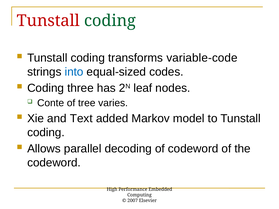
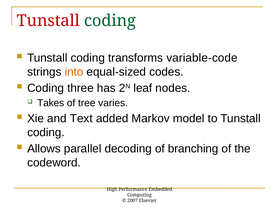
into colour: blue -> orange (74, 72)
Conte: Conte -> Takes (51, 103)
of codeword: codeword -> branching (193, 149)
